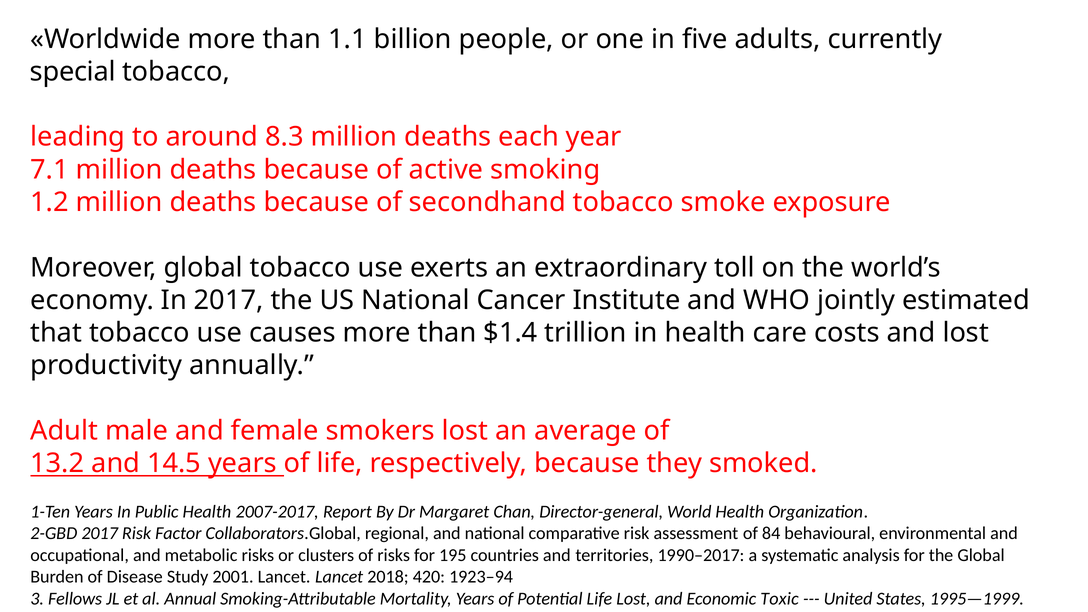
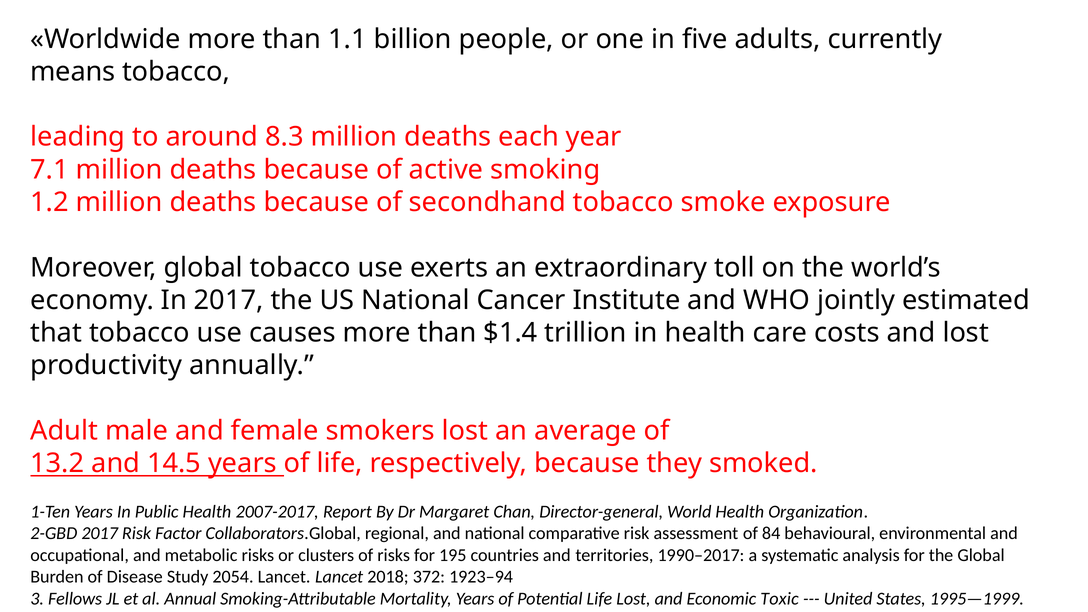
special: special -> means (73, 72)
2001: 2001 -> 2054 (233, 577)
420: 420 -> 372 (429, 577)
